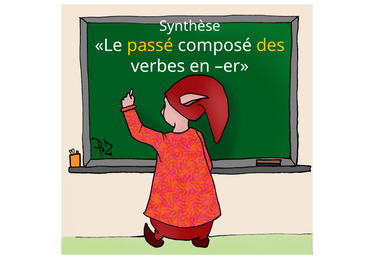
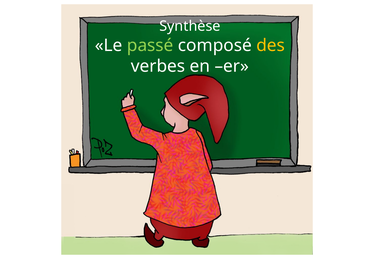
passé colour: yellow -> light green (150, 45)
